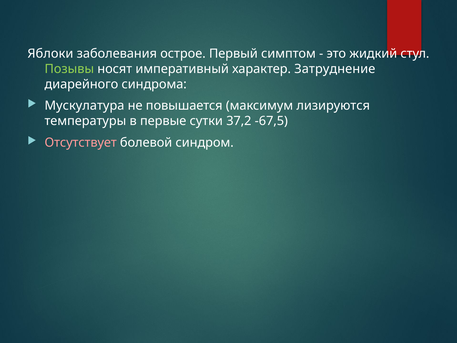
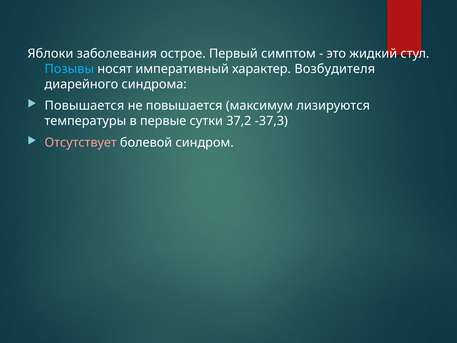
Позывы colour: light green -> light blue (69, 69)
Затруднение: Затруднение -> Возбудителя (335, 69)
Мускулатура: Мускулатура -> Повышается (84, 106)
-67,5: -67,5 -> -37,3 (271, 121)
